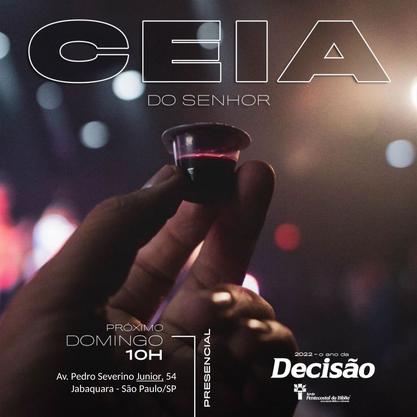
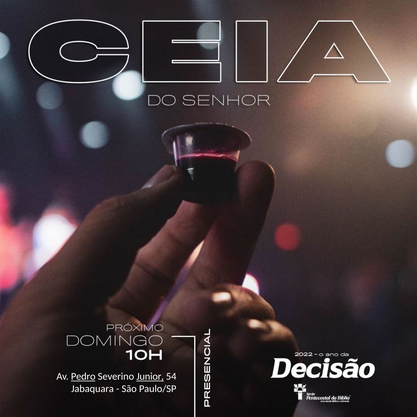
Pedro underline: none -> present (83, 377)
